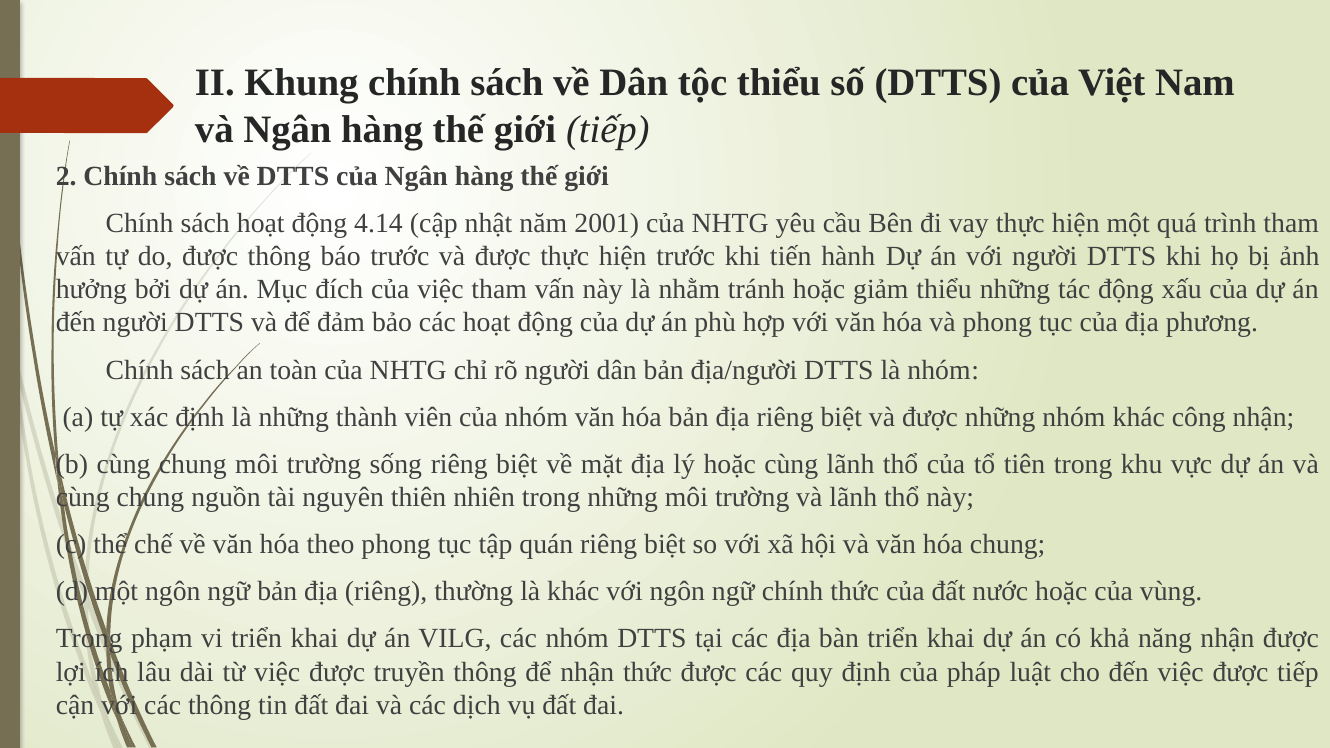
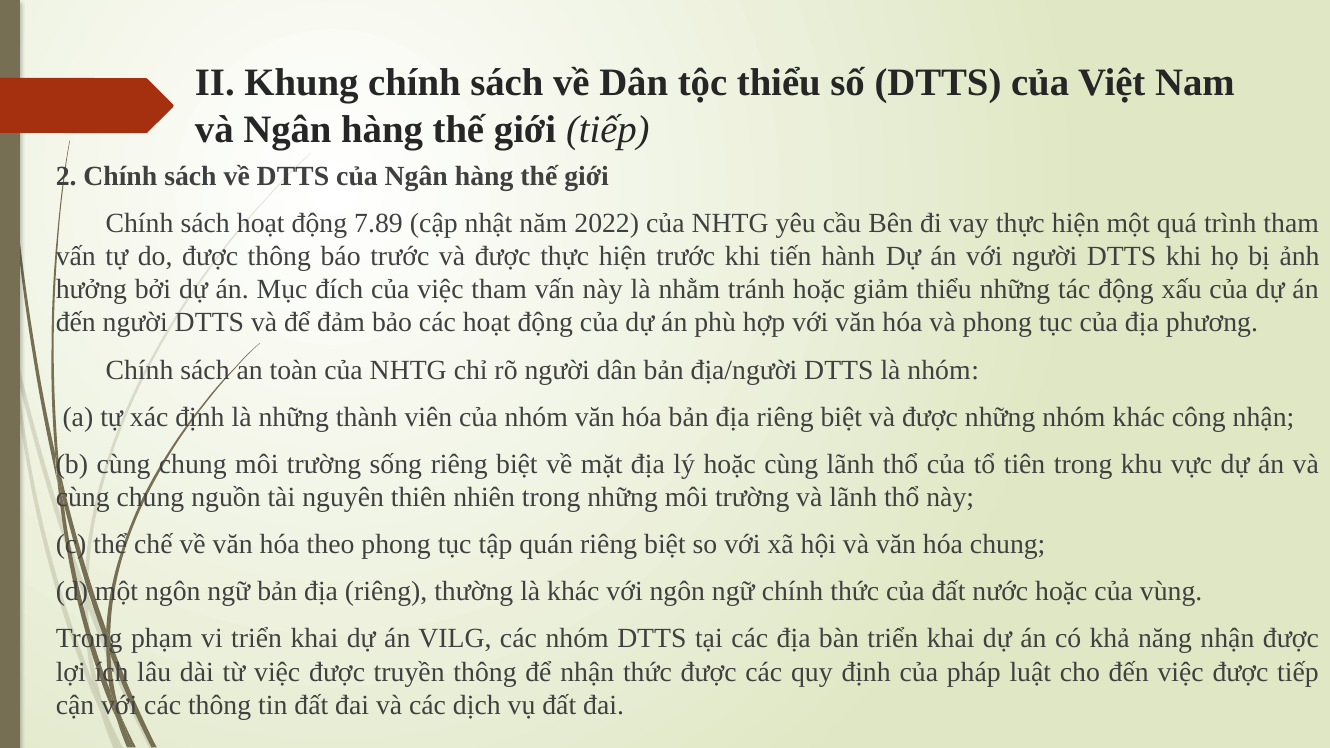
4.14: 4.14 -> 7.89 (379, 223)
2001: 2001 -> 2022 (607, 223)
